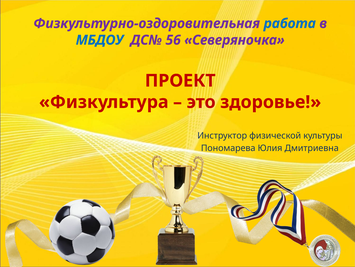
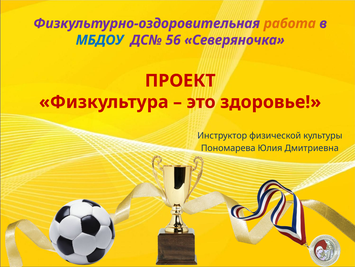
работа colour: blue -> orange (290, 23)
